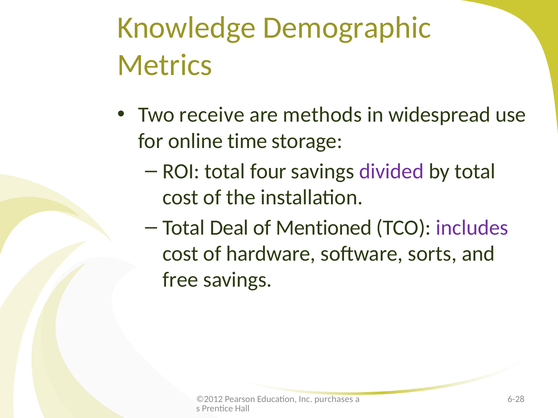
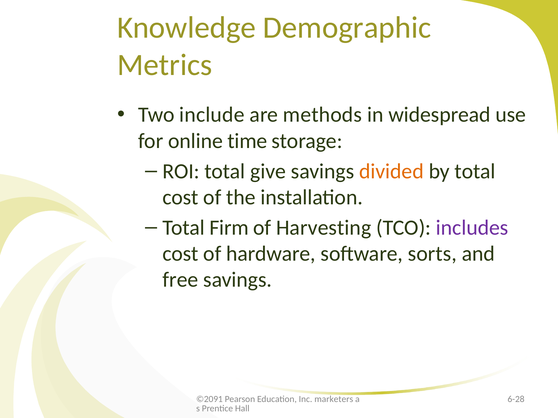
receive: receive -> include (212, 115)
four: four -> give (268, 171)
divided colour: purple -> orange (391, 171)
Deal: Deal -> Firm (229, 228)
Mentioned: Mentioned -> Harvesting (324, 228)
©2012: ©2012 -> ©2091 (209, 400)
purchases: purchases -> marketers (334, 400)
